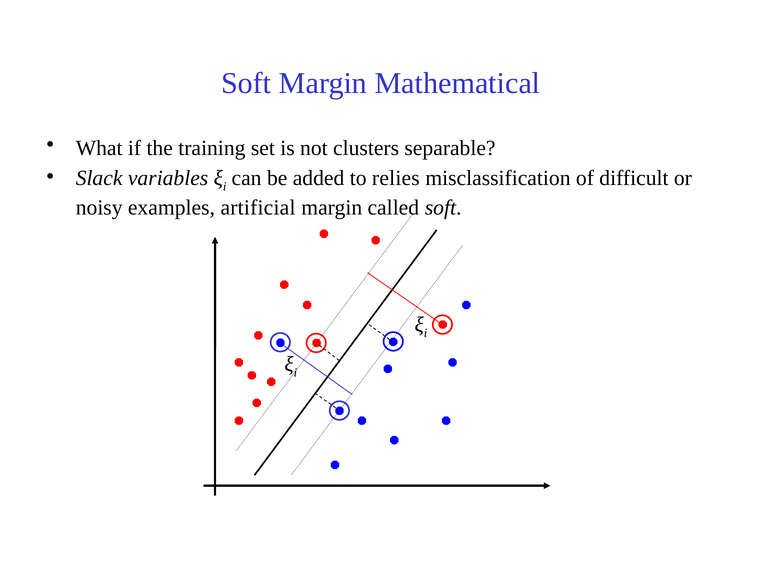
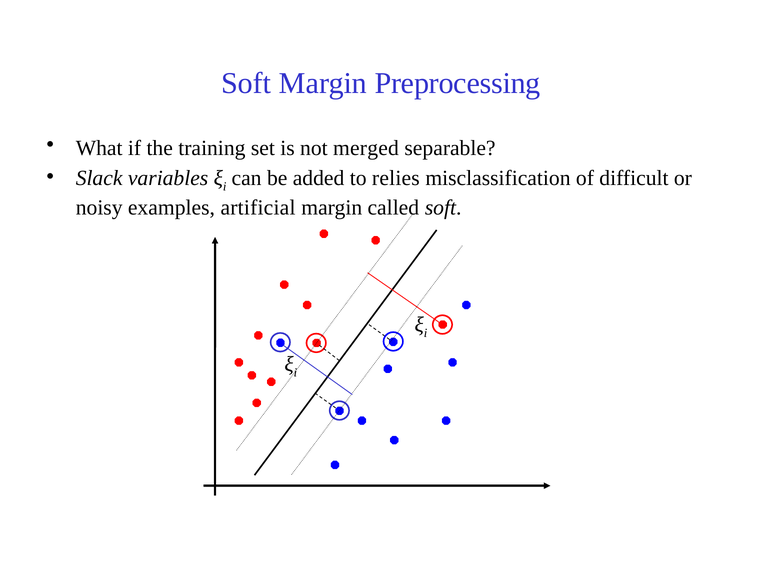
Mathematical: Mathematical -> Preprocessing (458, 83)
clusters: clusters -> merged (366, 148)
